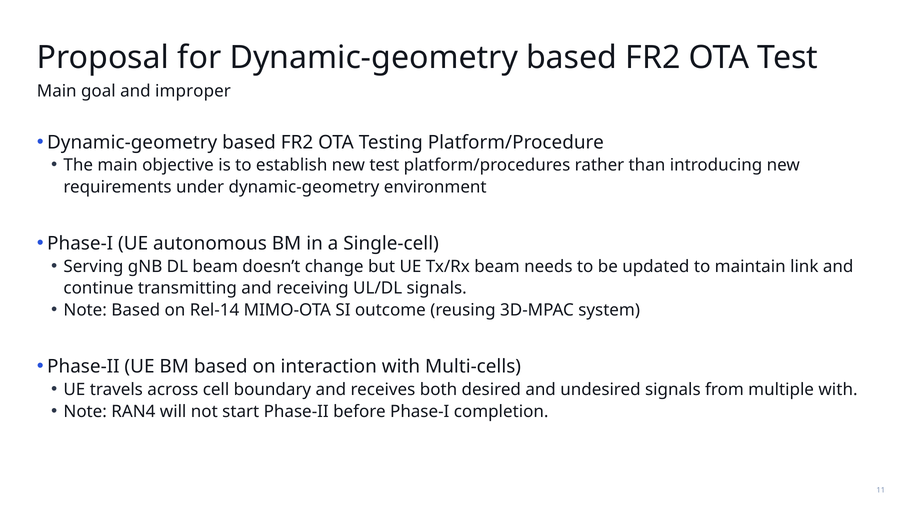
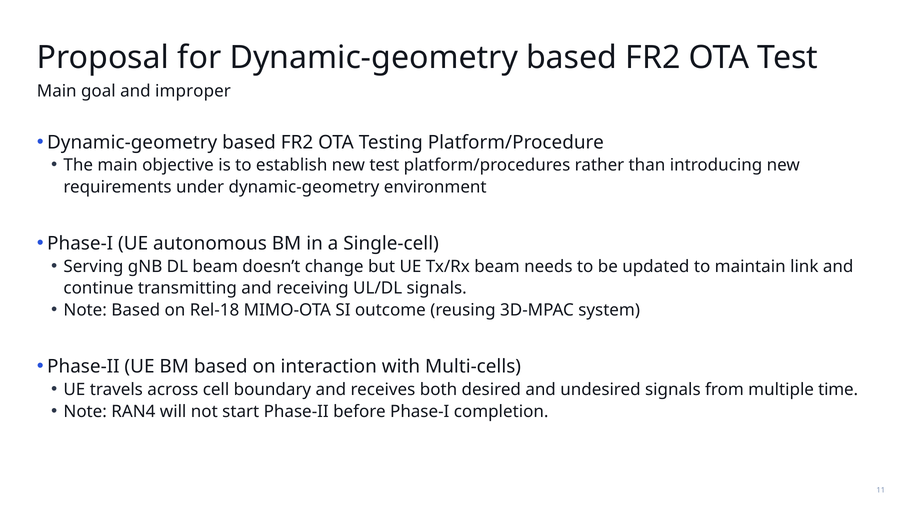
Rel-14: Rel-14 -> Rel-18 (215, 310)
multiple with: with -> time (838, 389)
